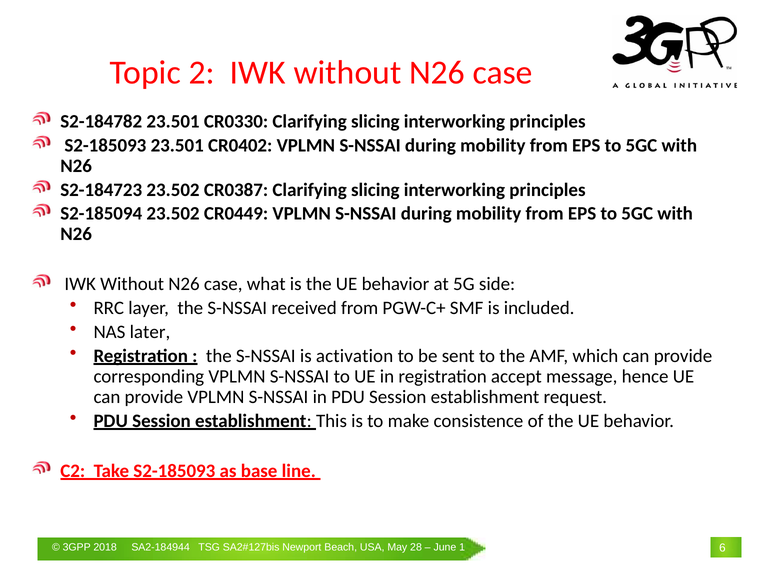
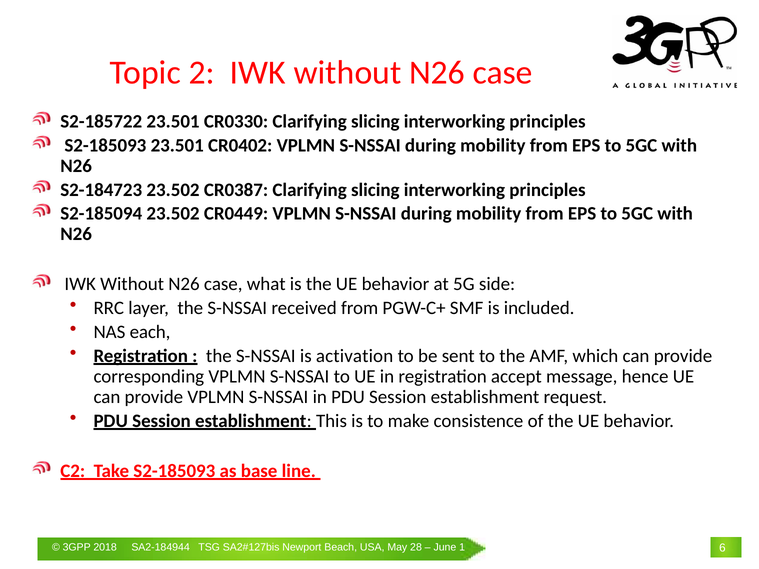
S2-184782: S2-184782 -> S2-185722 (101, 122)
later: later -> each (150, 332)
